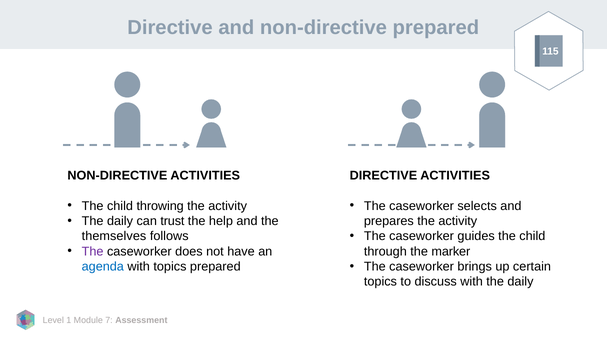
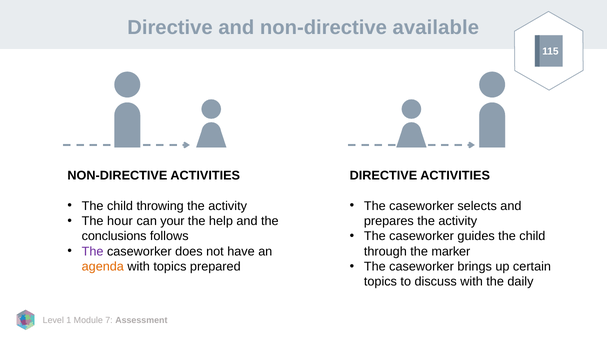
non-directive prepared: prepared -> available (436, 28)
daily: daily -> hour (120, 221)
trust: trust -> your (172, 221)
themselves: themselves -> conclusions (114, 237)
agenda colour: blue -> orange (103, 267)
